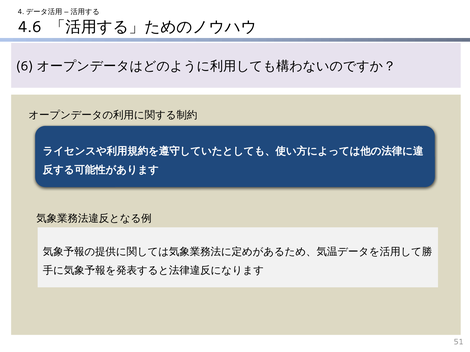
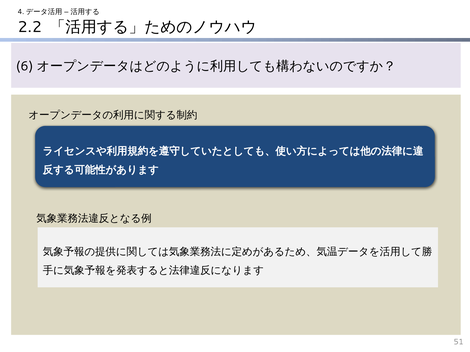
4.6: 4.6 -> 2.2 (30, 27)
